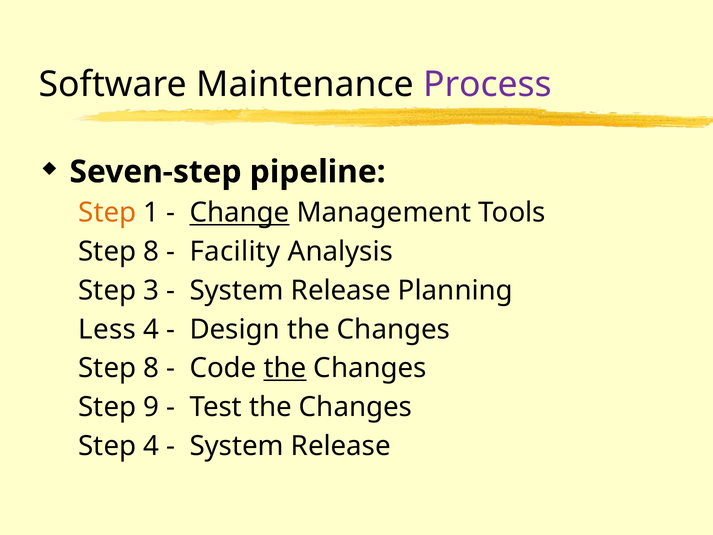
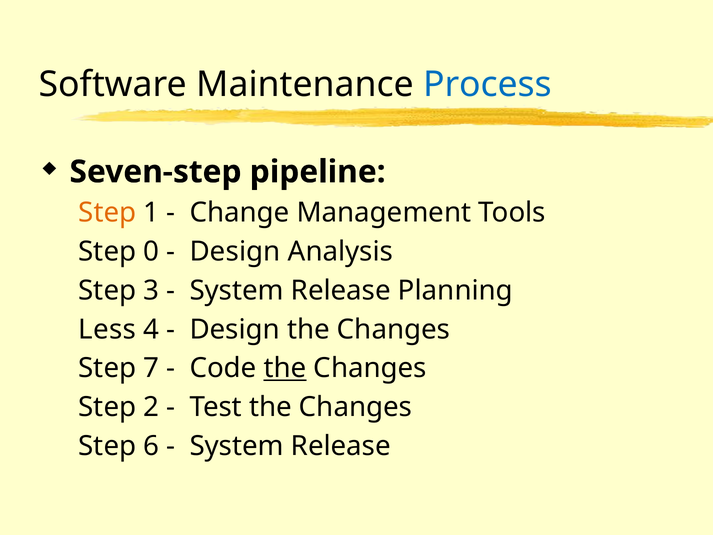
Process colour: purple -> blue (488, 85)
Change underline: present -> none (240, 213)
8: 8 -> 0 (151, 252)
Facility: Facility -> Design (235, 252)
8: 8 -> 7 (151, 368)
9: 9 -> 2 (151, 407)
Step 4: 4 -> 6 (151, 446)
